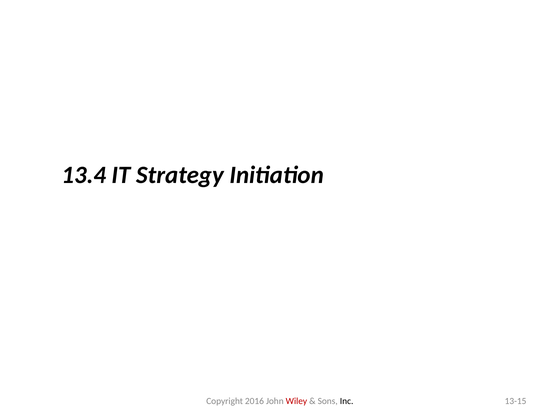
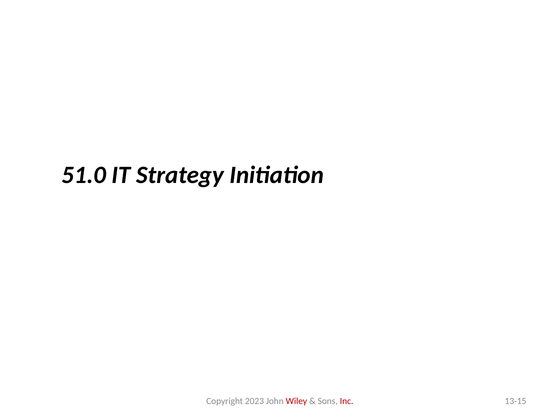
13.4: 13.4 -> 51.0 (84, 175)
2016: 2016 -> 2023 (254, 401)
Inc colour: black -> red (347, 401)
